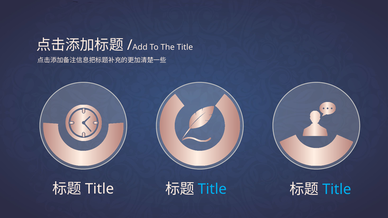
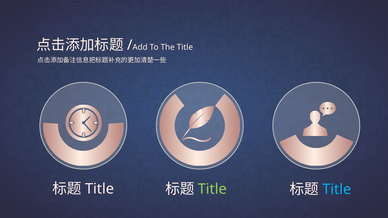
Title colour: light blue -> light green (212, 189)
